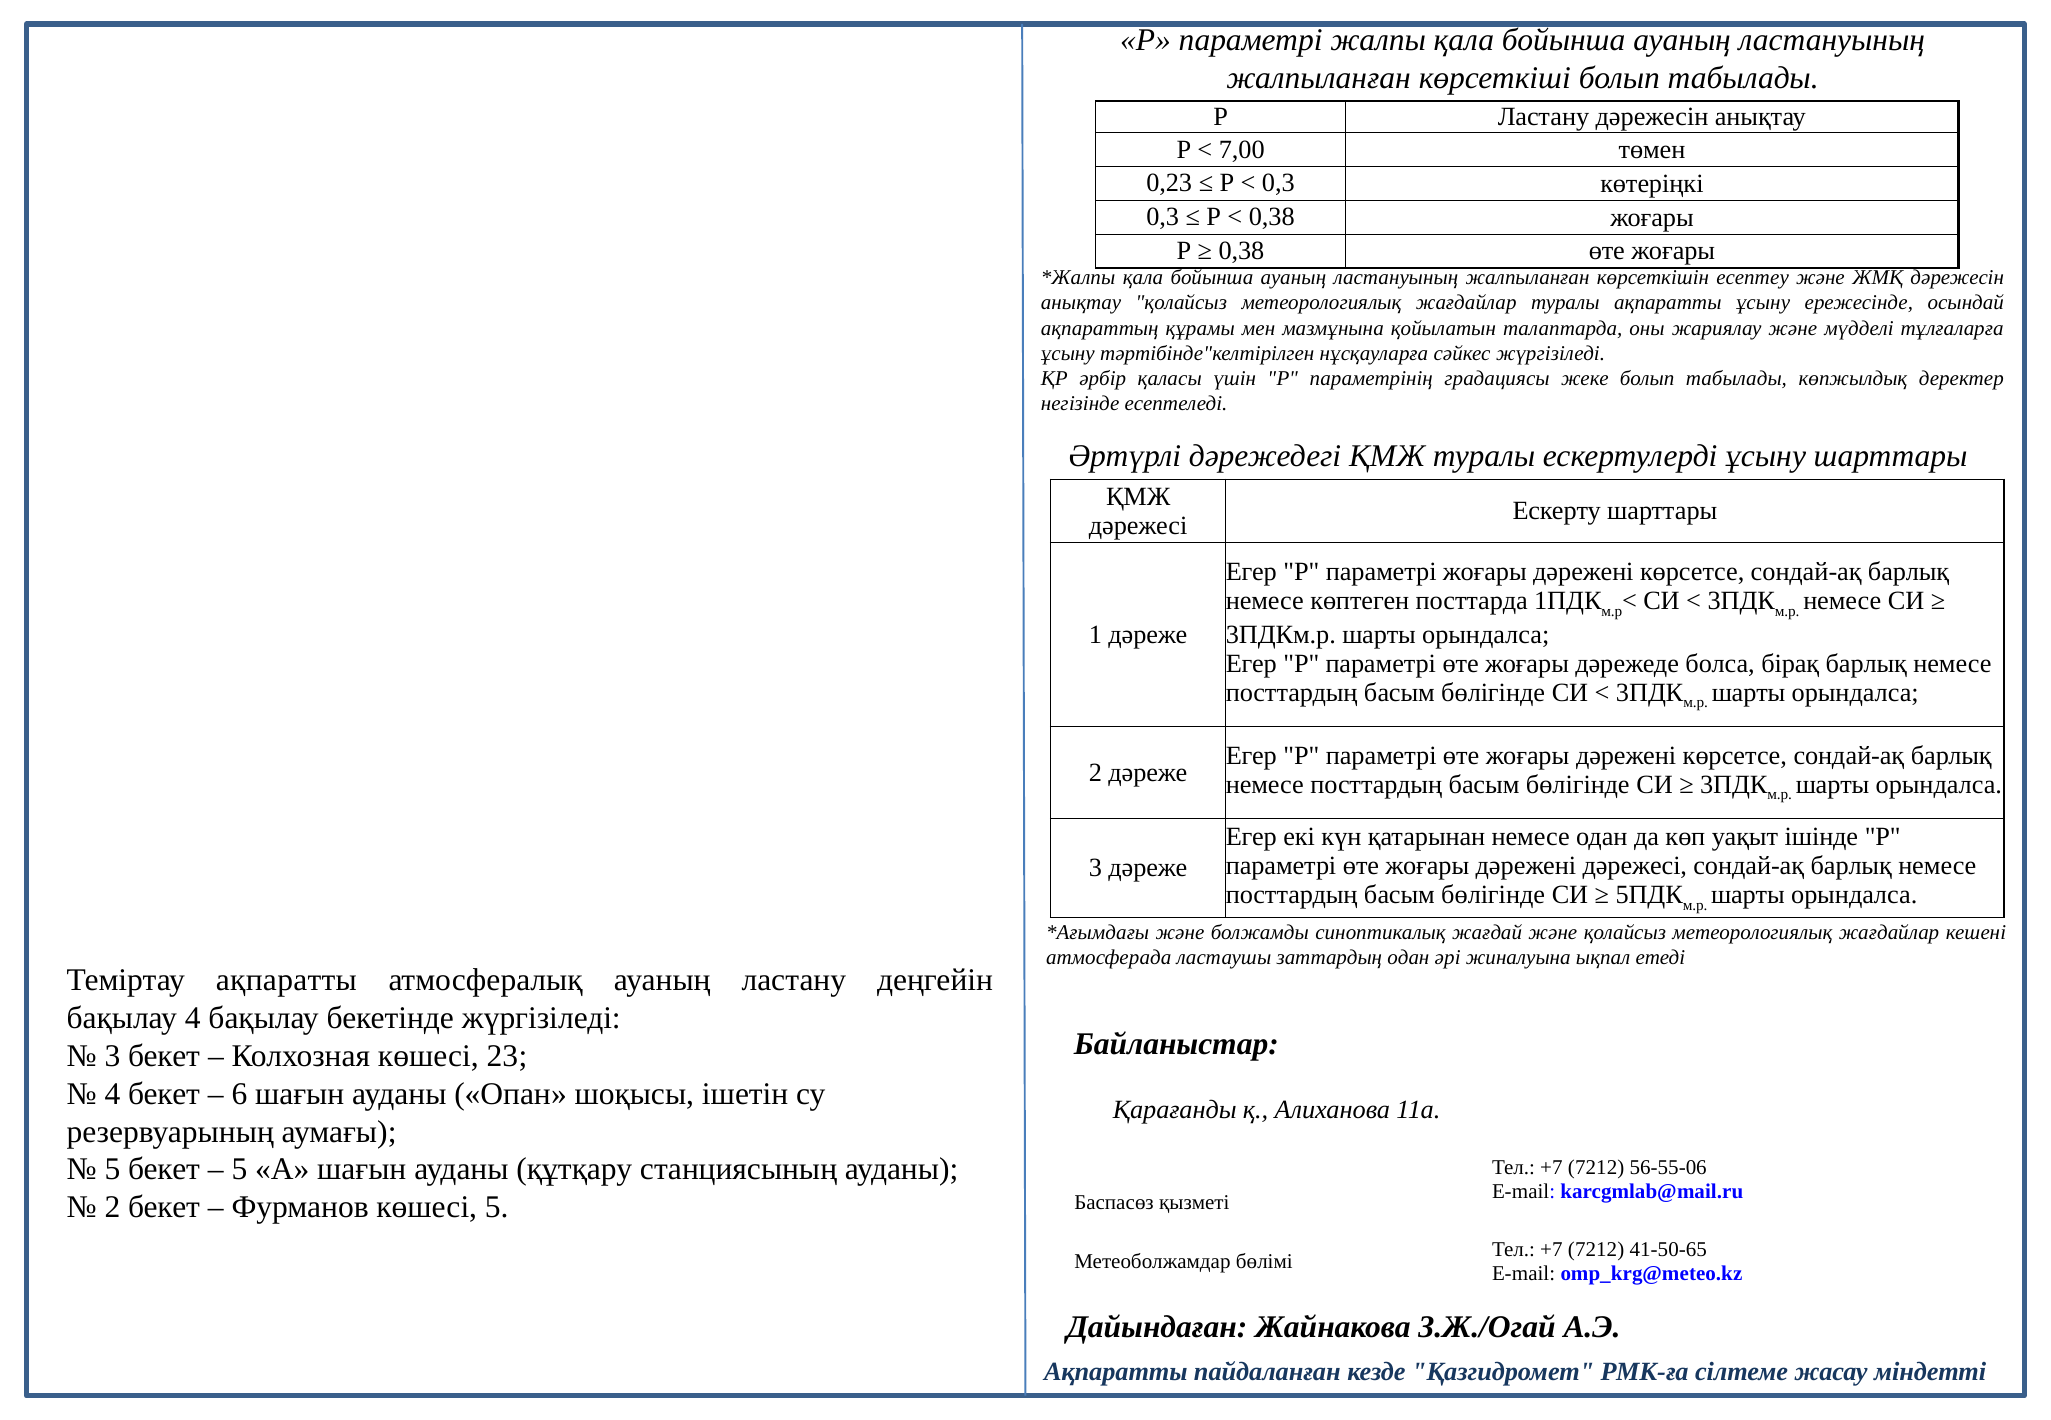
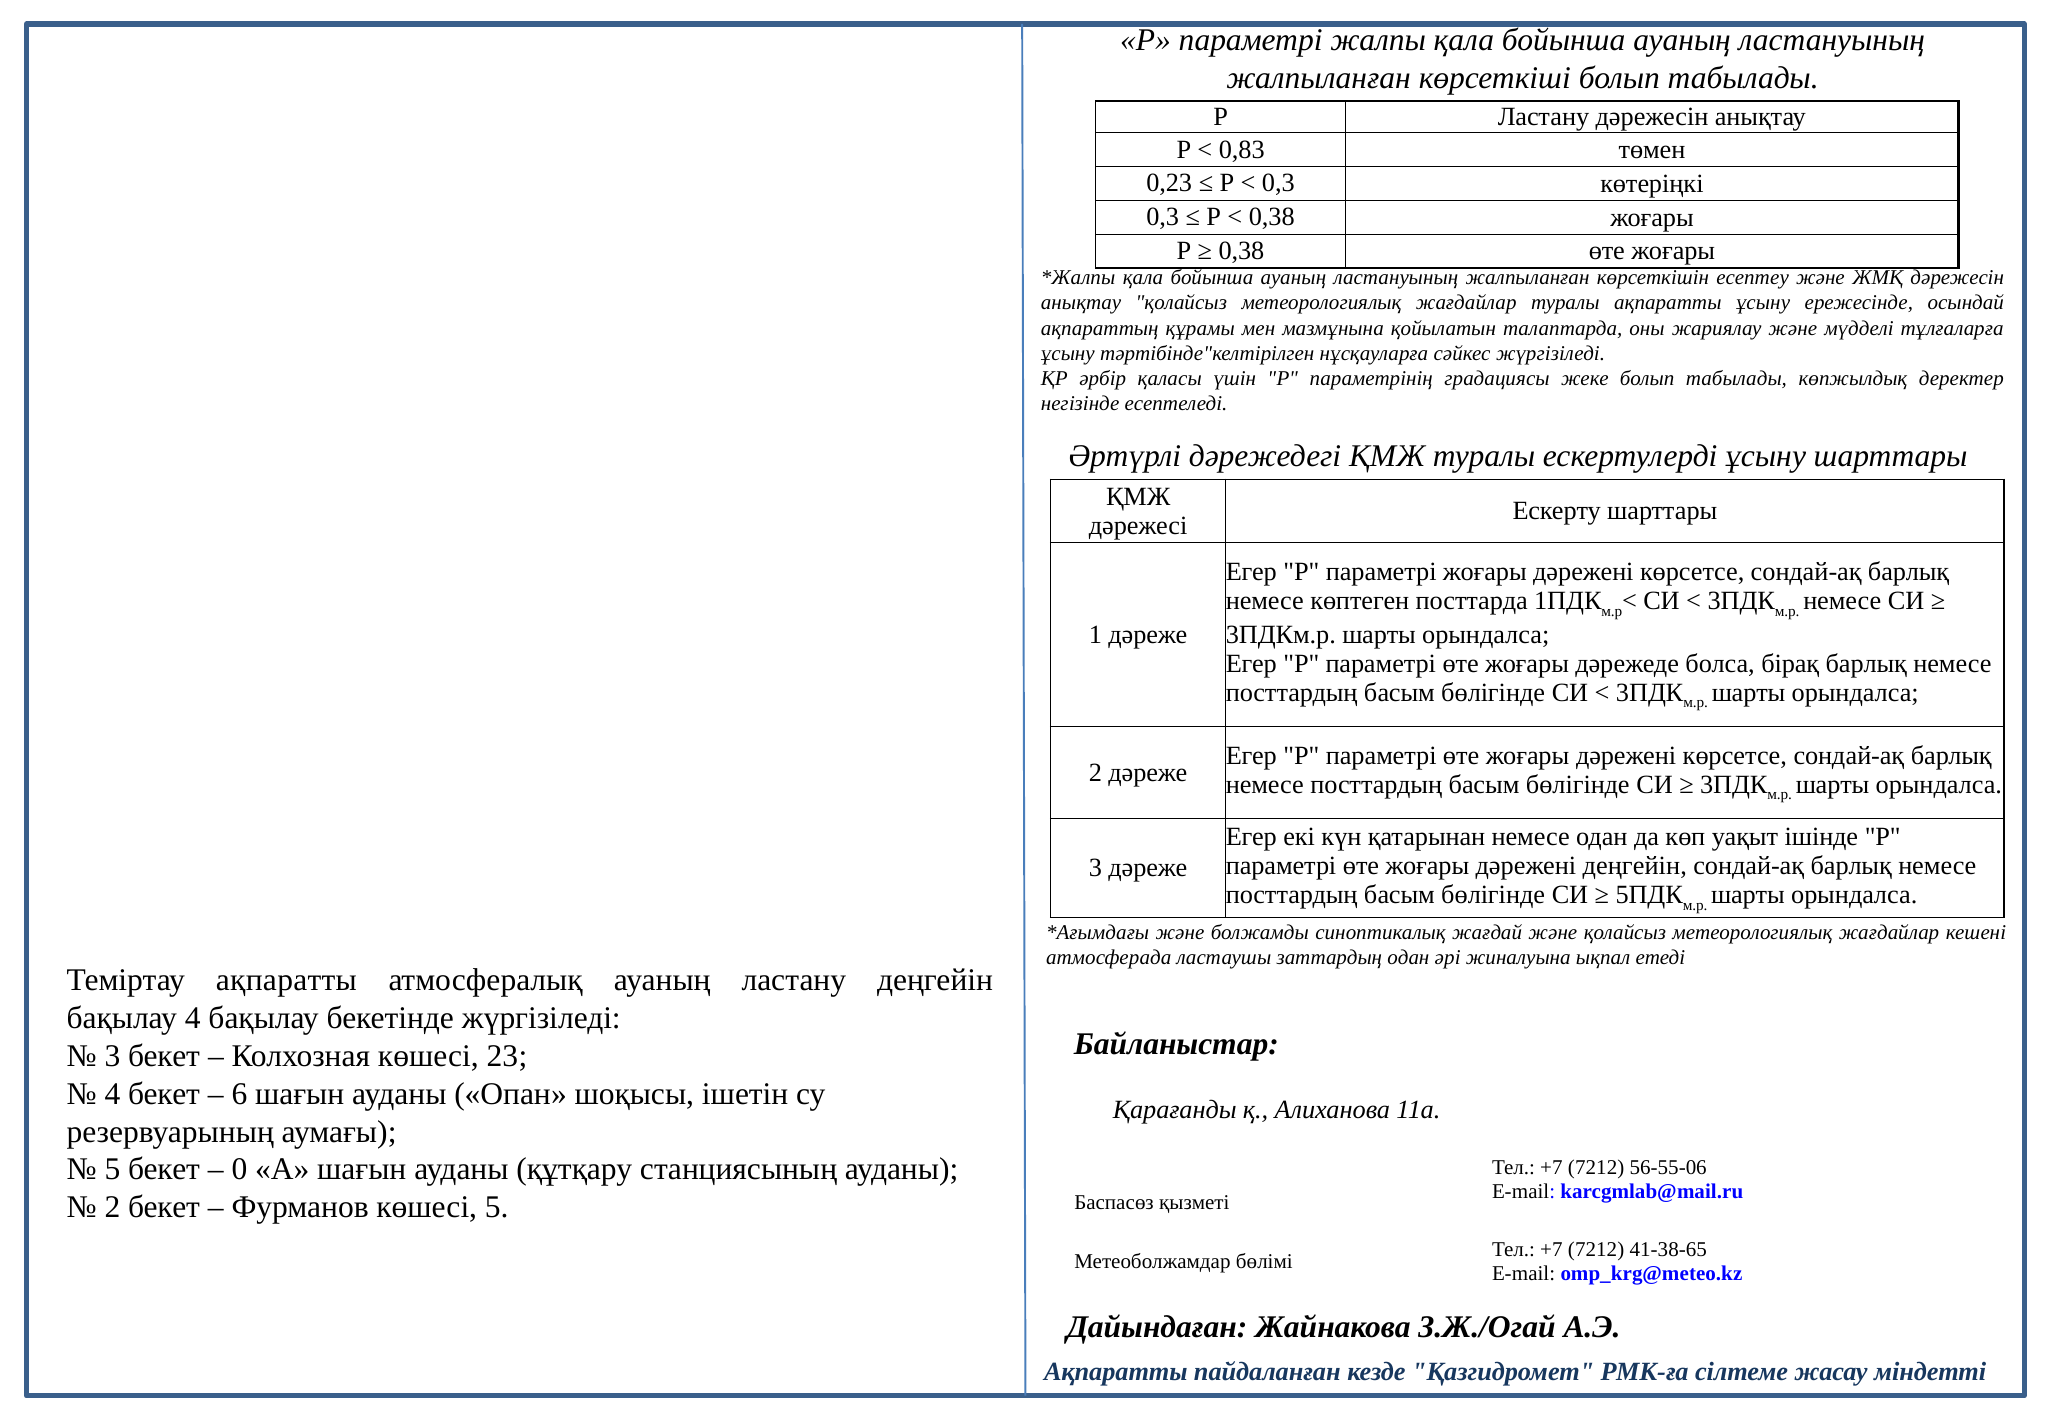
7,00: 7,00 -> 0,83 (1242, 149)
дәрежені дәрежесі: дәрежесі -> деңгейін (1635, 866)
5: 5 -> 0 (239, 1169)
41-50-65: 41-50-65 -> 41-38-65 (1668, 1250)
